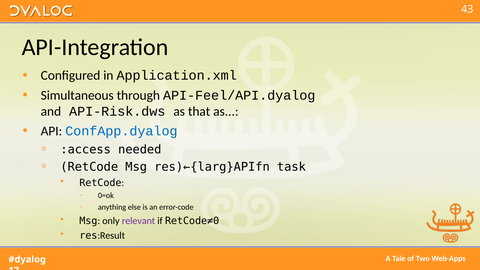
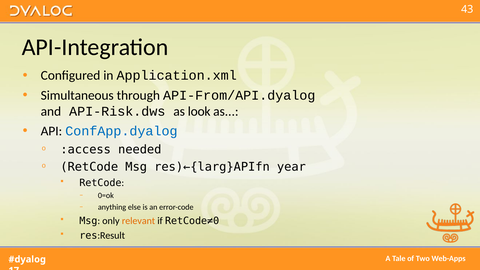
API-Feel/API.dyalog: API-Feel/API.dyalog -> API-From/API.dyalog (239, 95)
that: that -> look (199, 111)
task: task -> year (291, 167)
relevant colour: purple -> orange (138, 221)
